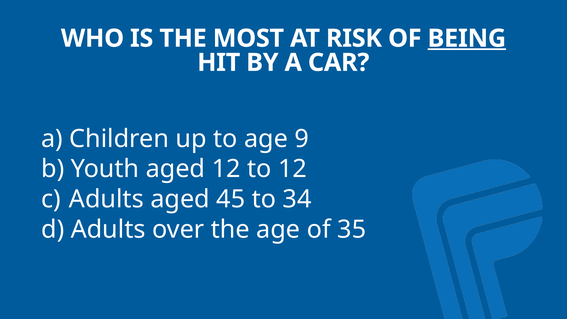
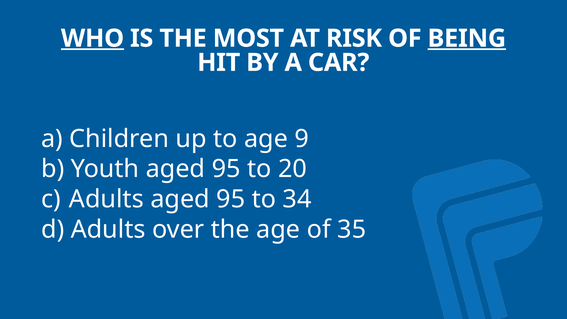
WHO underline: none -> present (93, 38)
Youth aged 12: 12 -> 95 (226, 169)
to 12: 12 -> 20 (292, 169)
Adults aged 45: 45 -> 95 (231, 199)
